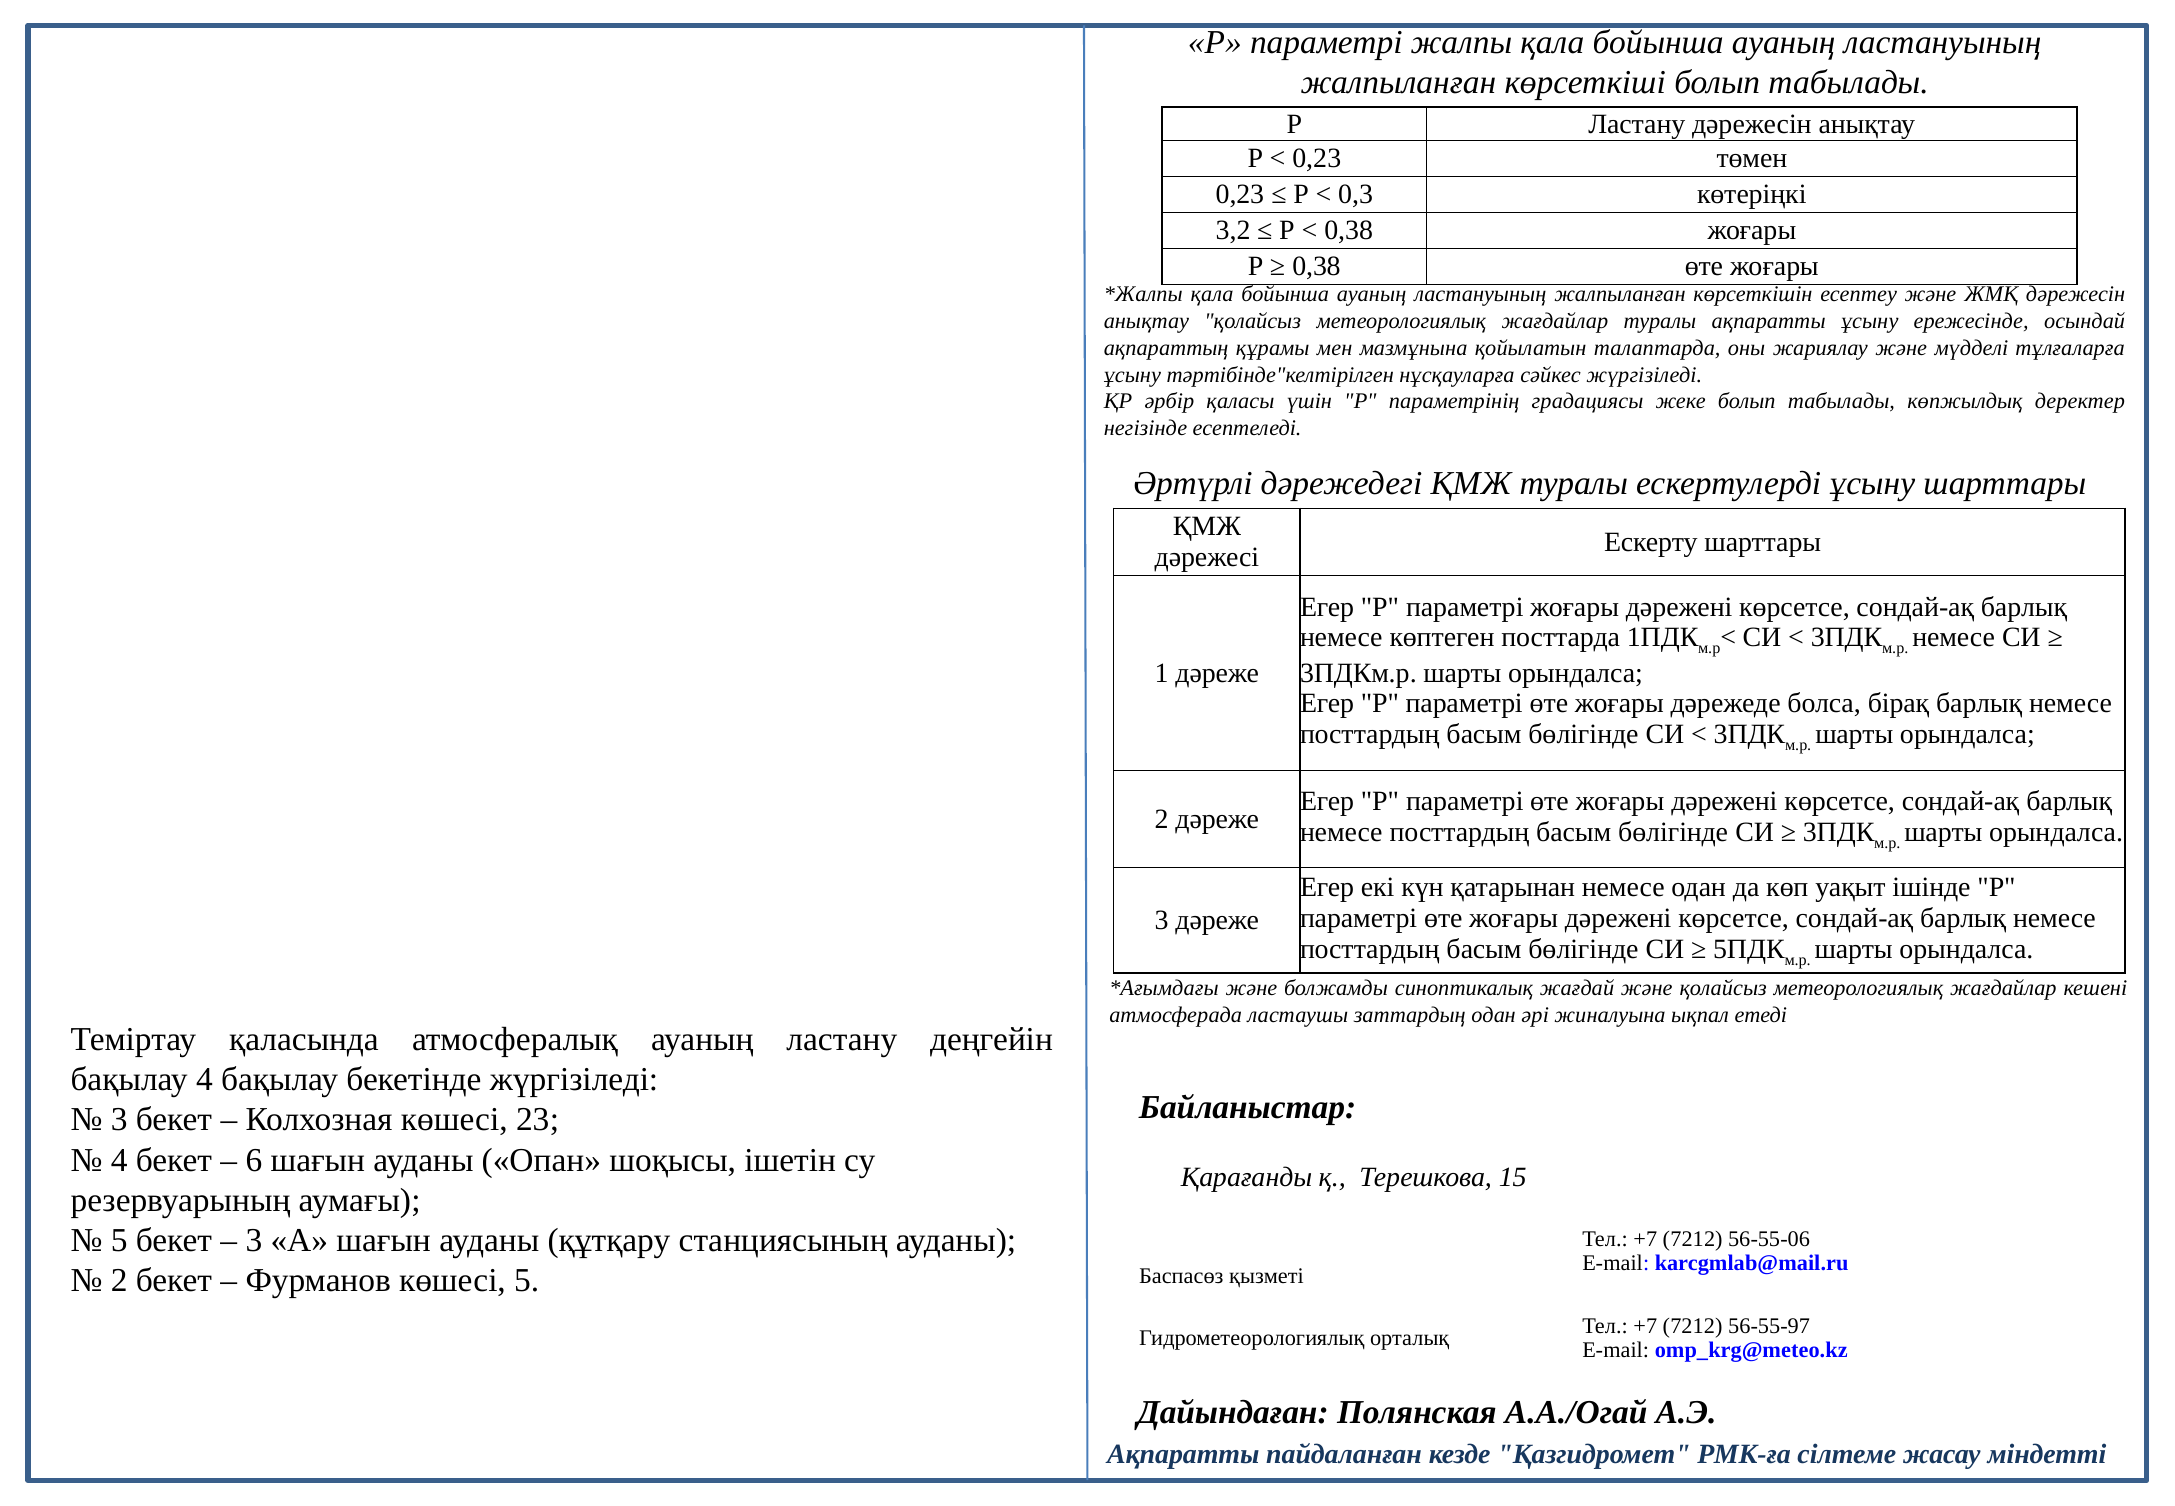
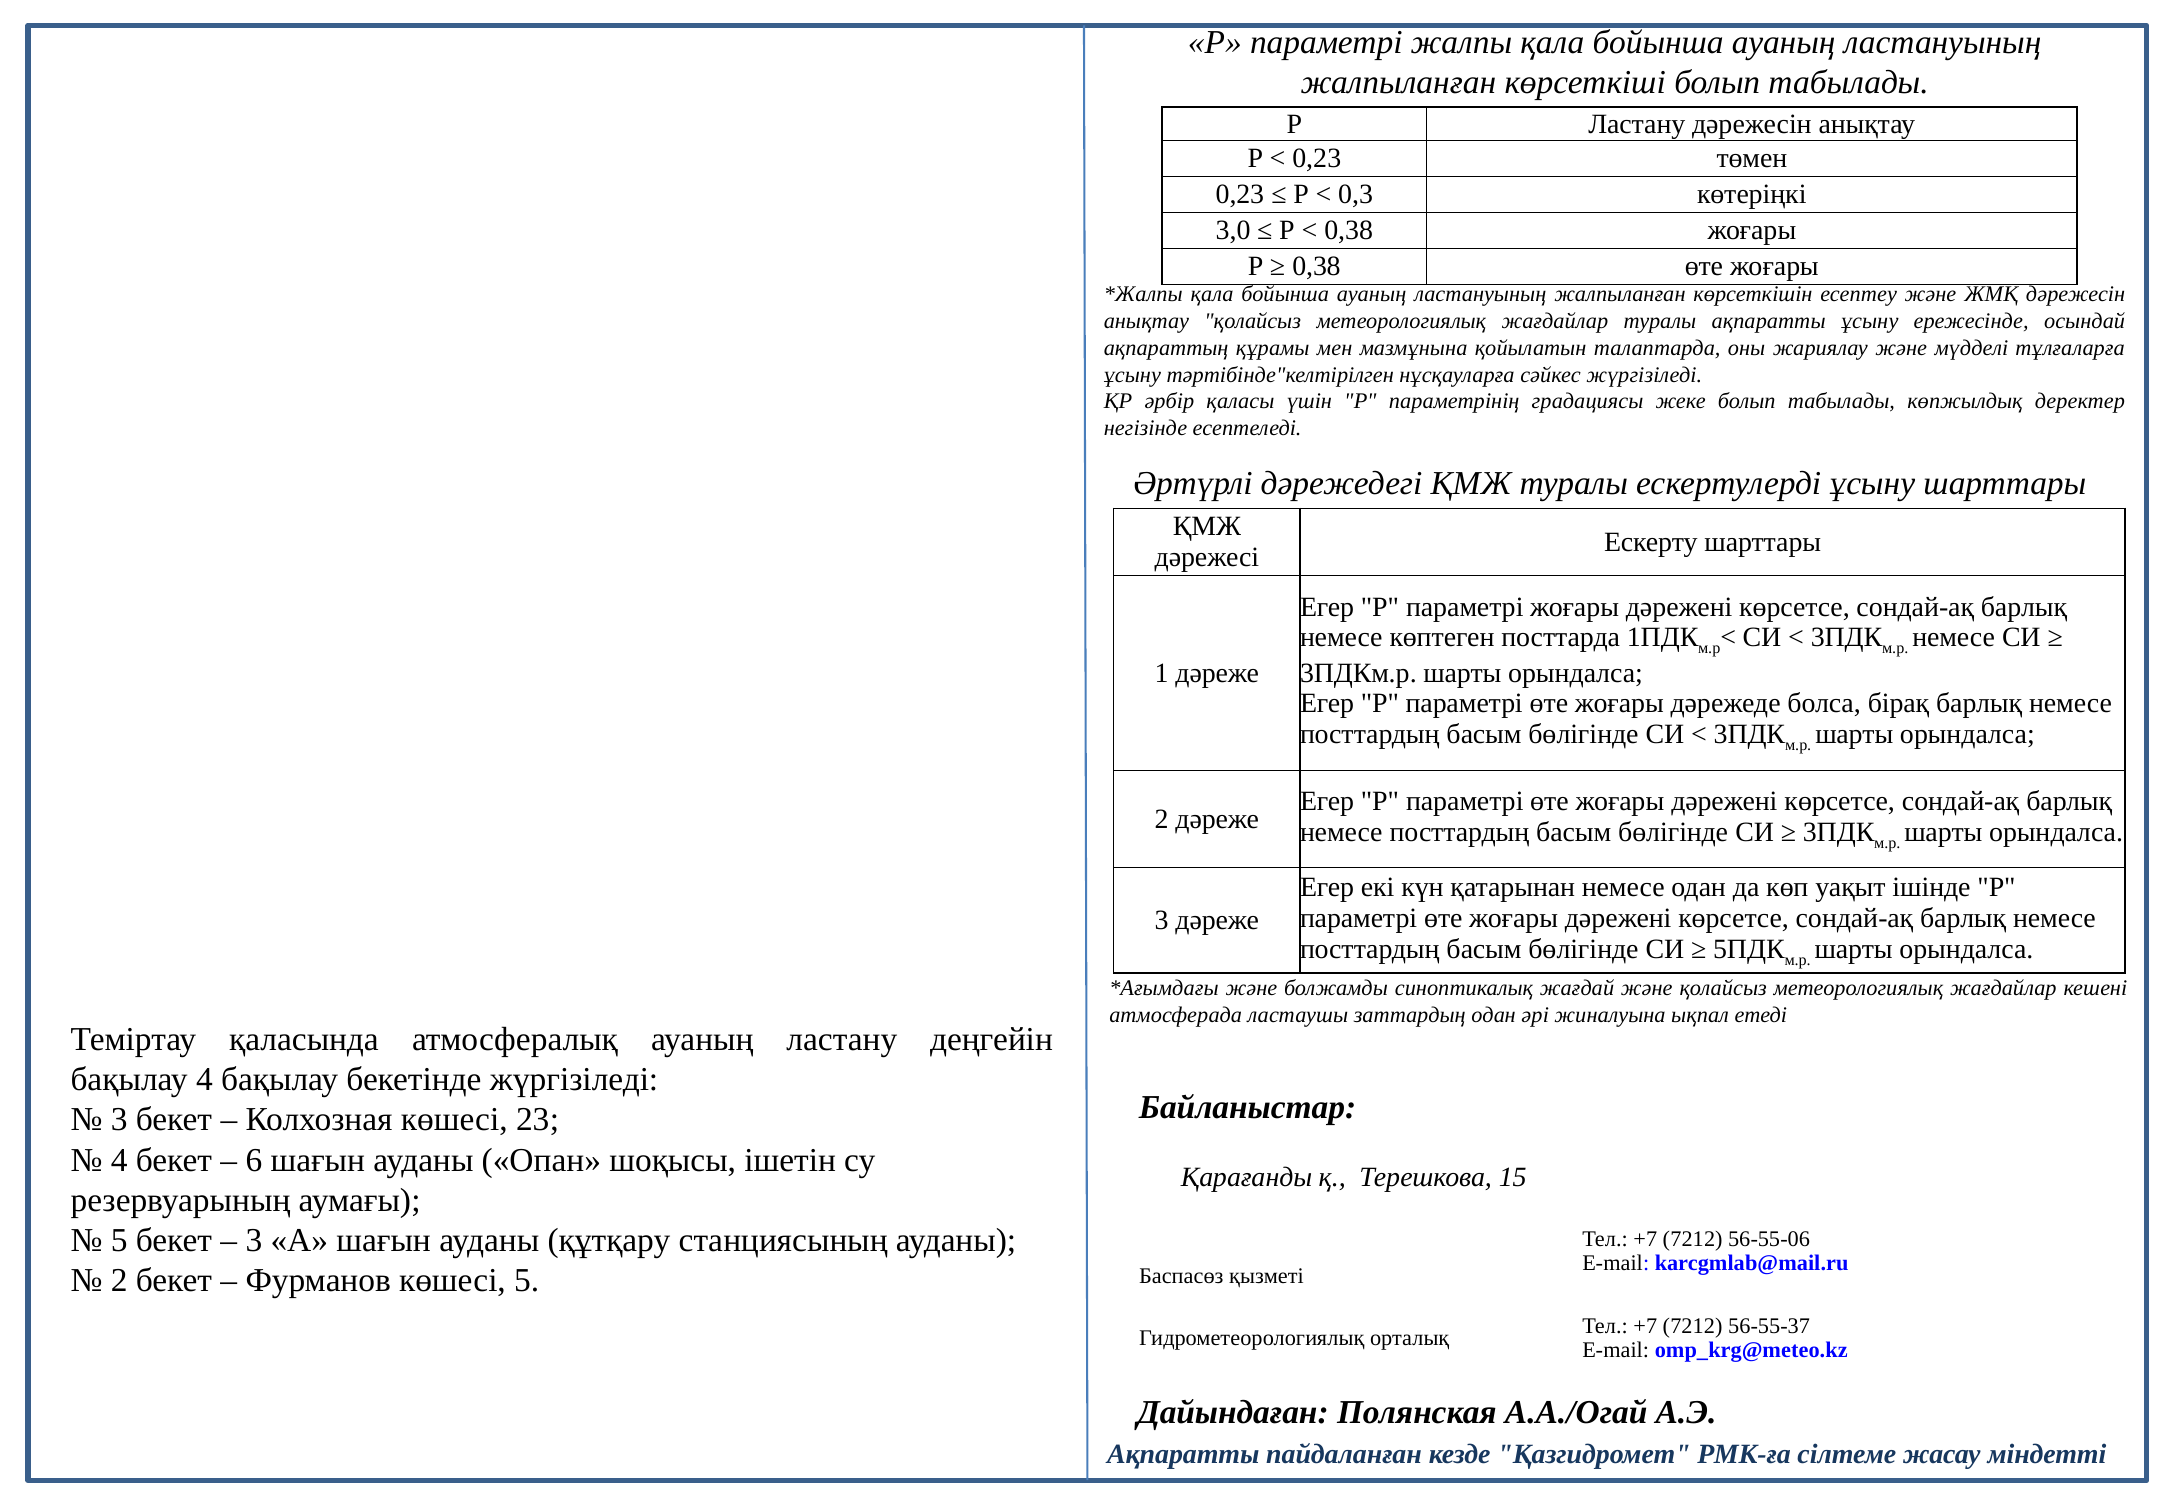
3,2: 3,2 -> 3,0 (1233, 230)
56-55-97: 56-55-97 -> 56-55-37 (1769, 1325)
